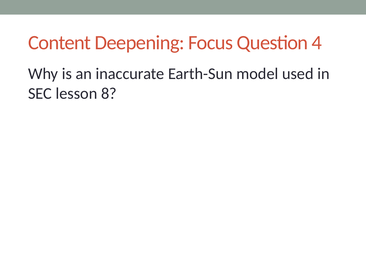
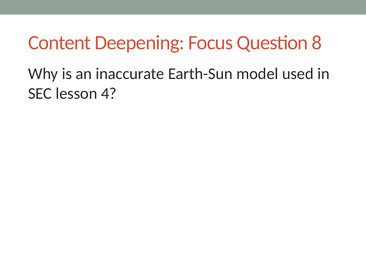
4: 4 -> 8 (317, 43)
8: 8 -> 4 (109, 93)
